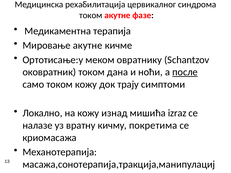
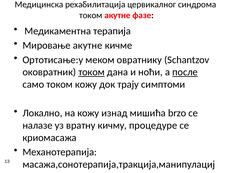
током underline: none -> present (92, 72)
izraz: izraz -> brzo (177, 113)
покретима: покретима -> процедуре (153, 126)
